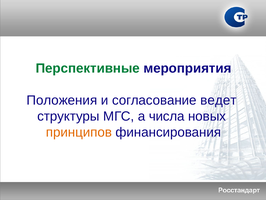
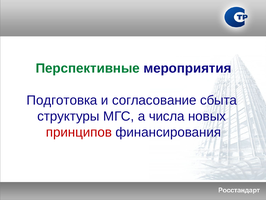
Положения: Положения -> Подготовка (62, 100)
ведет: ведет -> сбыта (219, 100)
принципов colour: orange -> red (79, 132)
